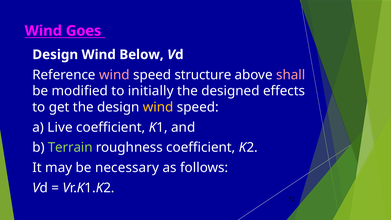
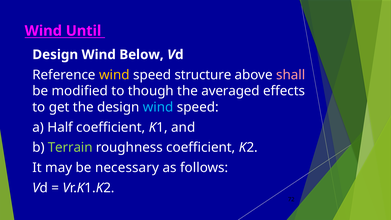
Goes: Goes -> Until (84, 31)
wind colour: pink -> yellow (114, 75)
initially: initially -> though (151, 91)
designed: designed -> averaged (231, 91)
wind colour: yellow -> light blue (158, 107)
Live: Live -> Half (60, 127)
